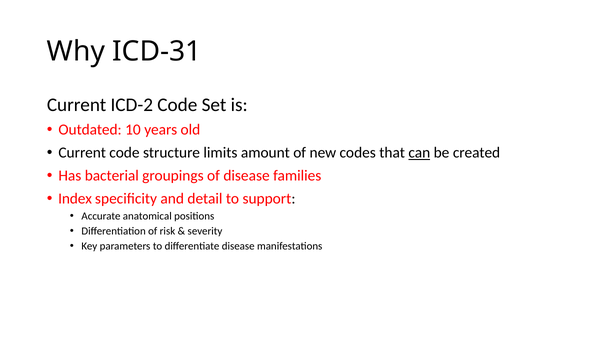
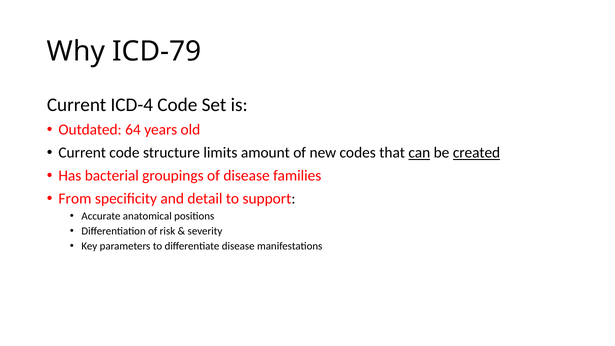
ICD-31: ICD-31 -> ICD-79 (157, 52)
ICD-2: ICD-2 -> ICD-4 (132, 105)
10: 10 -> 64 (133, 130)
created underline: none -> present (477, 153)
Index: Index -> From (75, 199)
